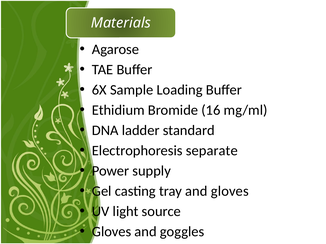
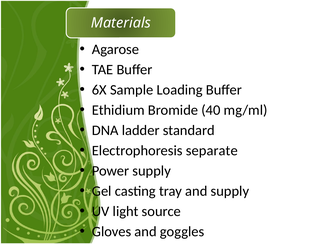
16: 16 -> 40 (211, 110)
and gloves: gloves -> supply (230, 192)
